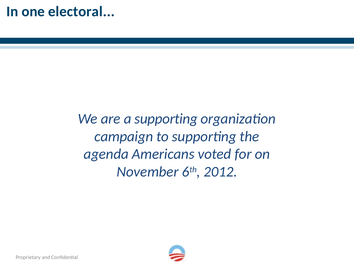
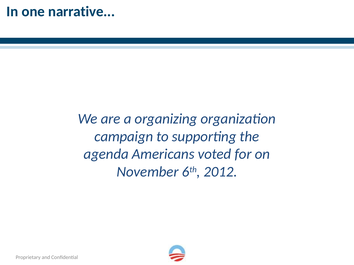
electoral: electoral -> narrative (82, 12)
a supporting: supporting -> organizing (166, 119)
